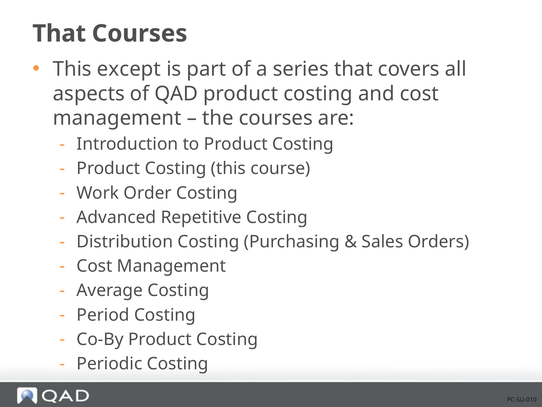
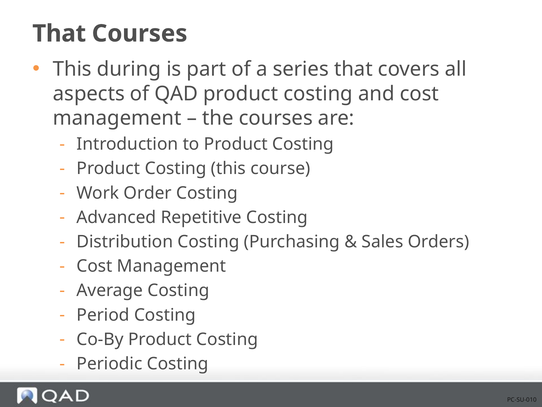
except: except -> during (129, 69)
